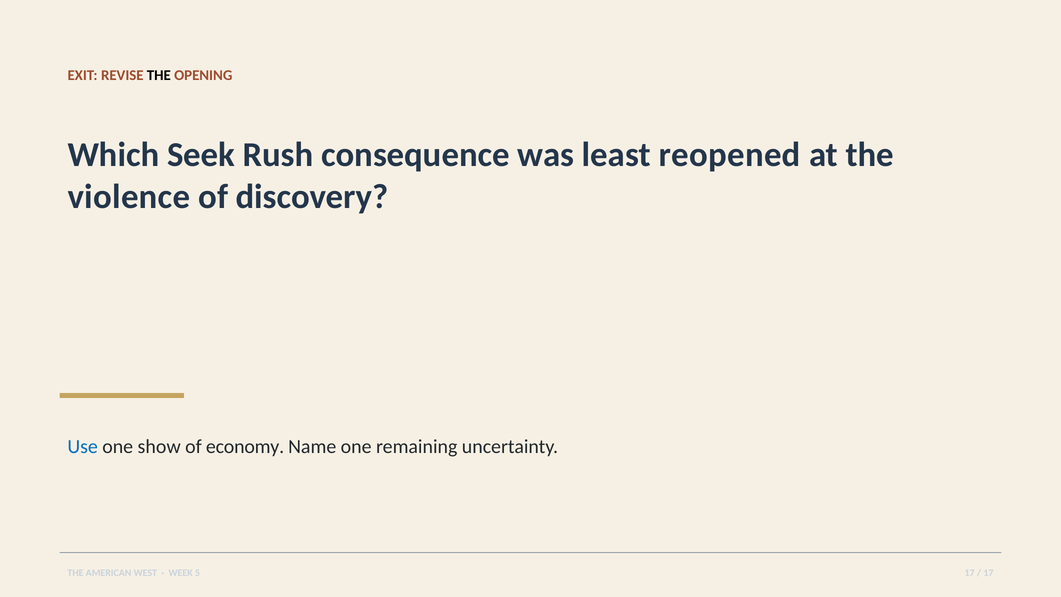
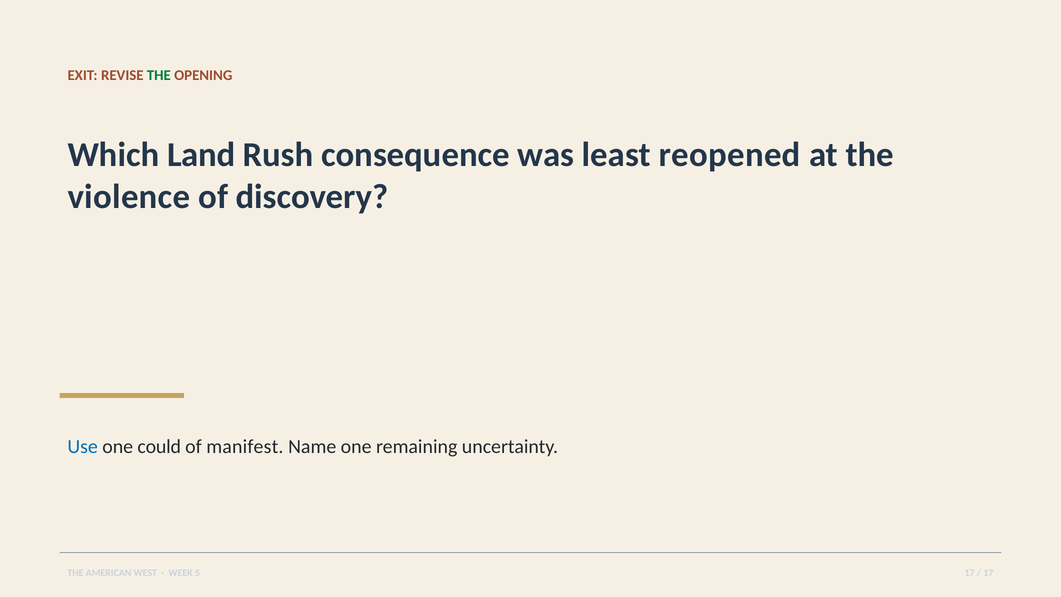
THE colour: black -> green (159, 75)
Seek: Seek -> Land (201, 155)
show: show -> could (159, 447)
economy: economy -> manifest (245, 447)
